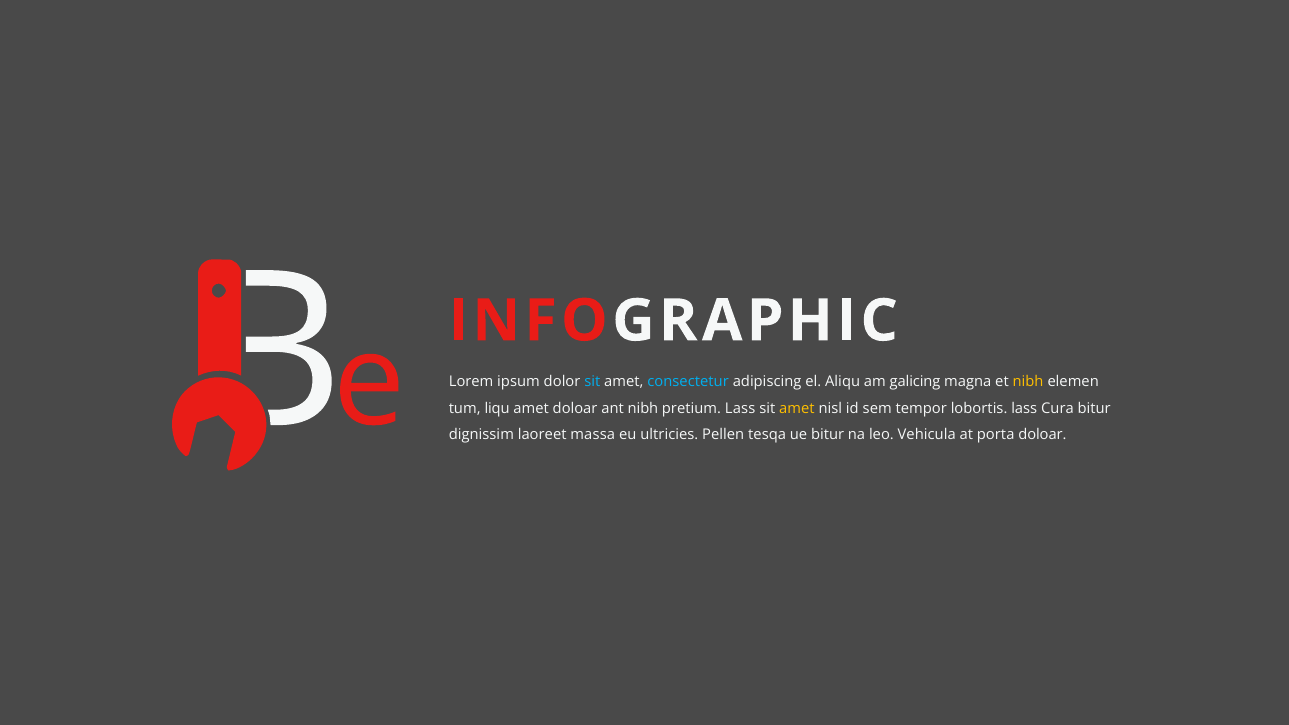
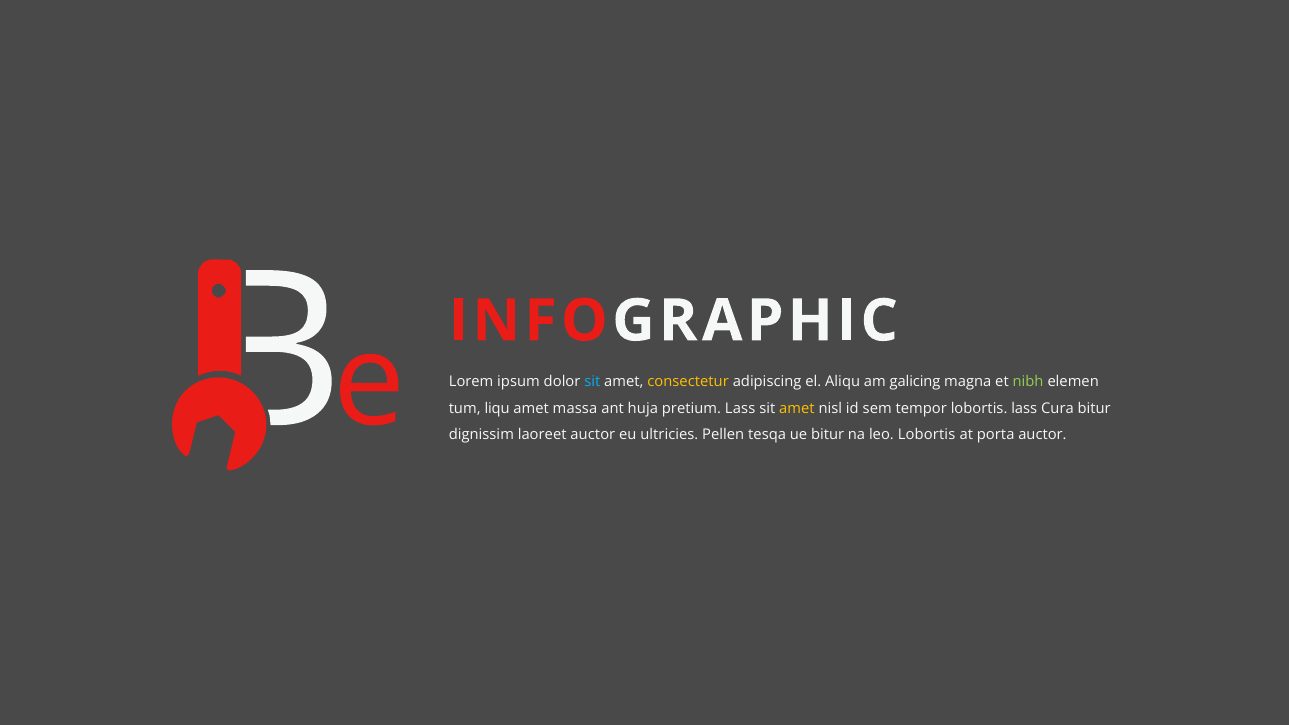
consectetur colour: light blue -> yellow (688, 382)
nibh colour: yellow -> light green (1028, 382)
amet doloar: doloar -> massa (575, 408)
ant nibh: nibh -> huja (643, 408)
laoreet massa: massa -> auctor (593, 435)
leo Vehicula: Vehicula -> Lobortis (927, 435)
porta doloar: doloar -> auctor (1042, 435)
